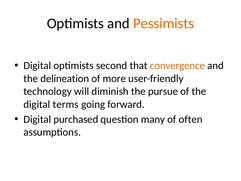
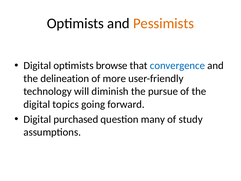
second: second -> browse (112, 66)
convergence colour: orange -> blue (177, 66)
terms: terms -> topics (66, 104)
often: often -> study (191, 119)
